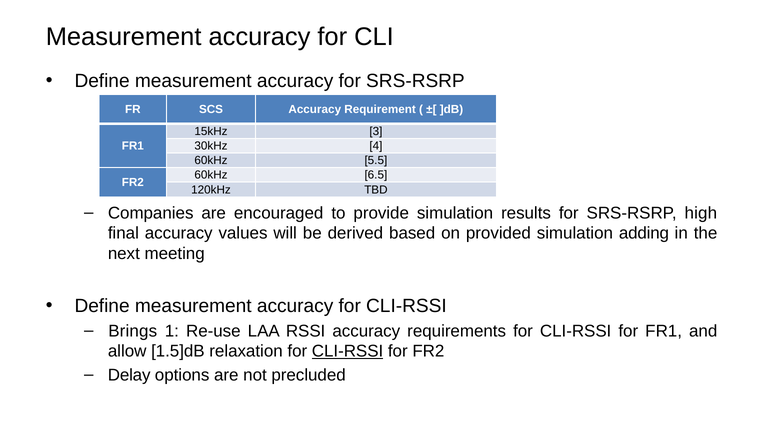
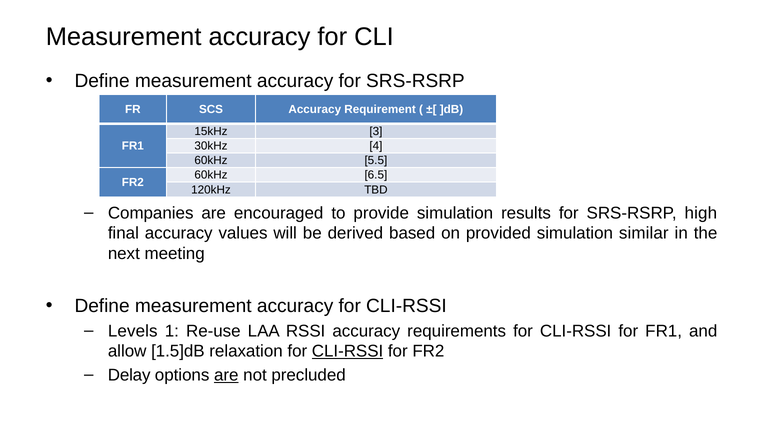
adding: adding -> similar (644, 233)
Brings: Brings -> Levels (133, 331)
are underline: none -> present (226, 375)
